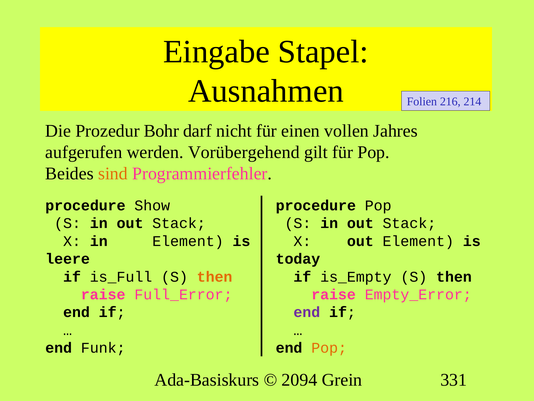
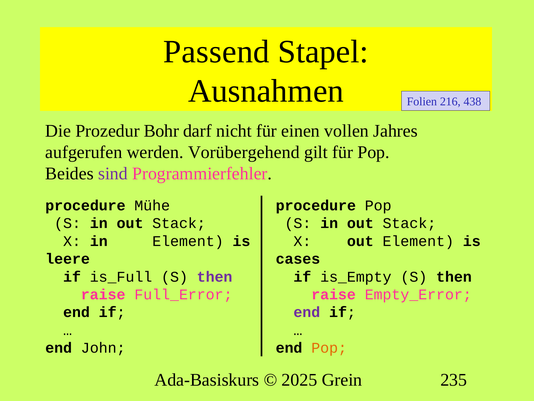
Eingabe: Eingabe -> Passend (216, 52)
214: 214 -> 438 (472, 101)
sind colour: orange -> purple (113, 173)
Show: Show -> Mühe (152, 205)
today: today -> cases (298, 259)
then colour: orange -> purple (215, 276)
Funk: Funk -> John (103, 348)
2094: 2094 -> 2025 (299, 380)
331: 331 -> 235 (454, 380)
